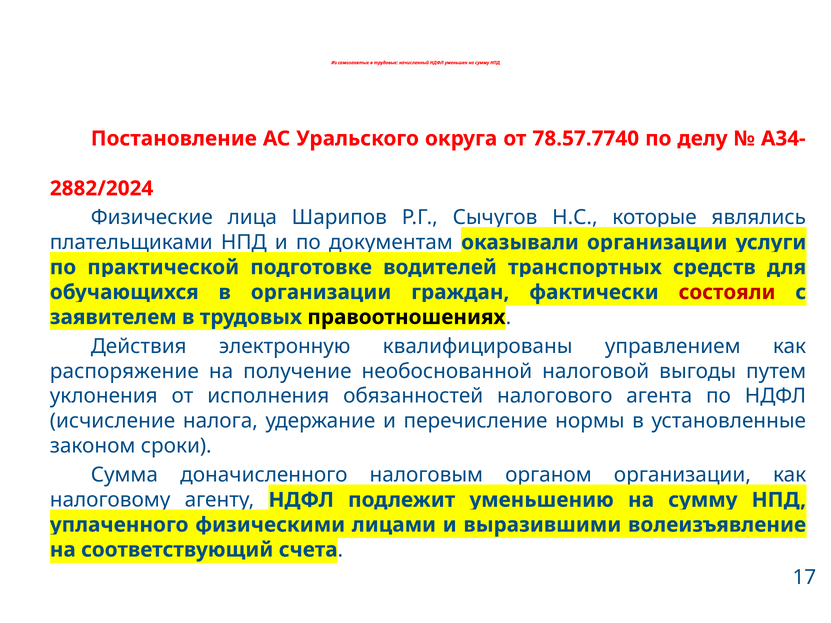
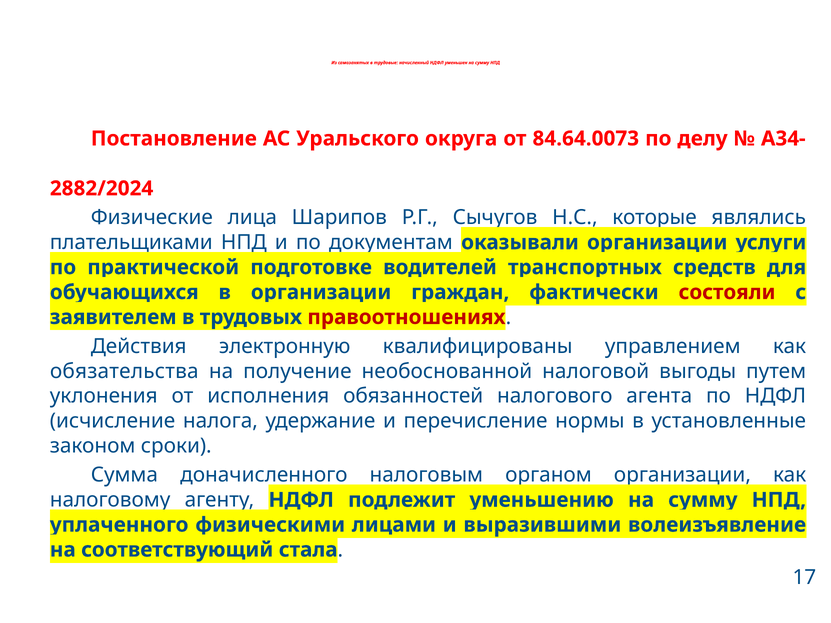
78.57.7740: 78.57.7740 -> 84.64.0073 (586, 139)
правоотношениях colour: black -> red (406, 317)
распоряжение: распоряжение -> обязательства (124, 371)
счета: счета -> стала (308, 550)
